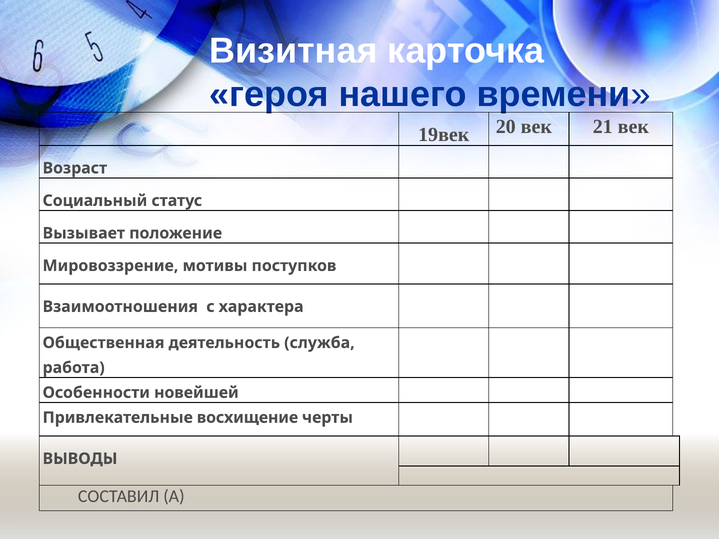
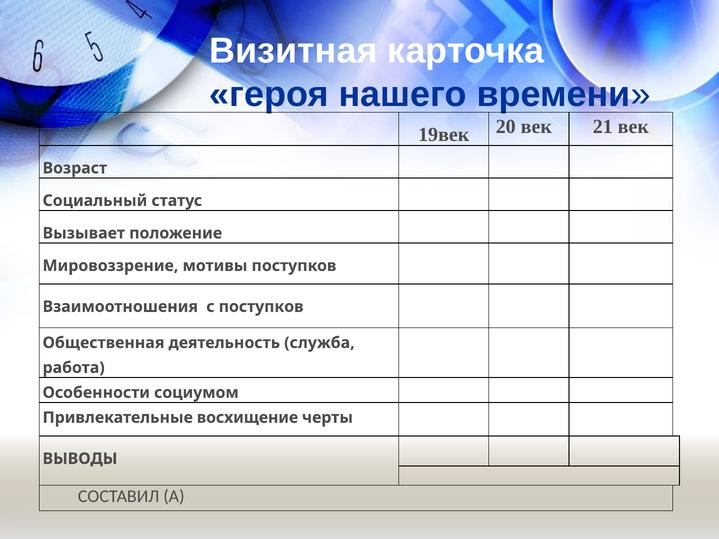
с характера: характера -> поступков (261, 307)
новейшей: новейшей -> социумом (196, 393)
